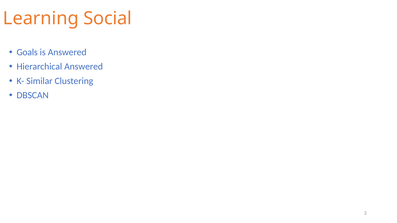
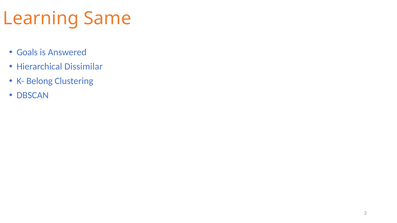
Social: Social -> Same (107, 18)
Hierarchical Answered: Answered -> Dissimilar (84, 67)
Similar: Similar -> Belong (39, 81)
